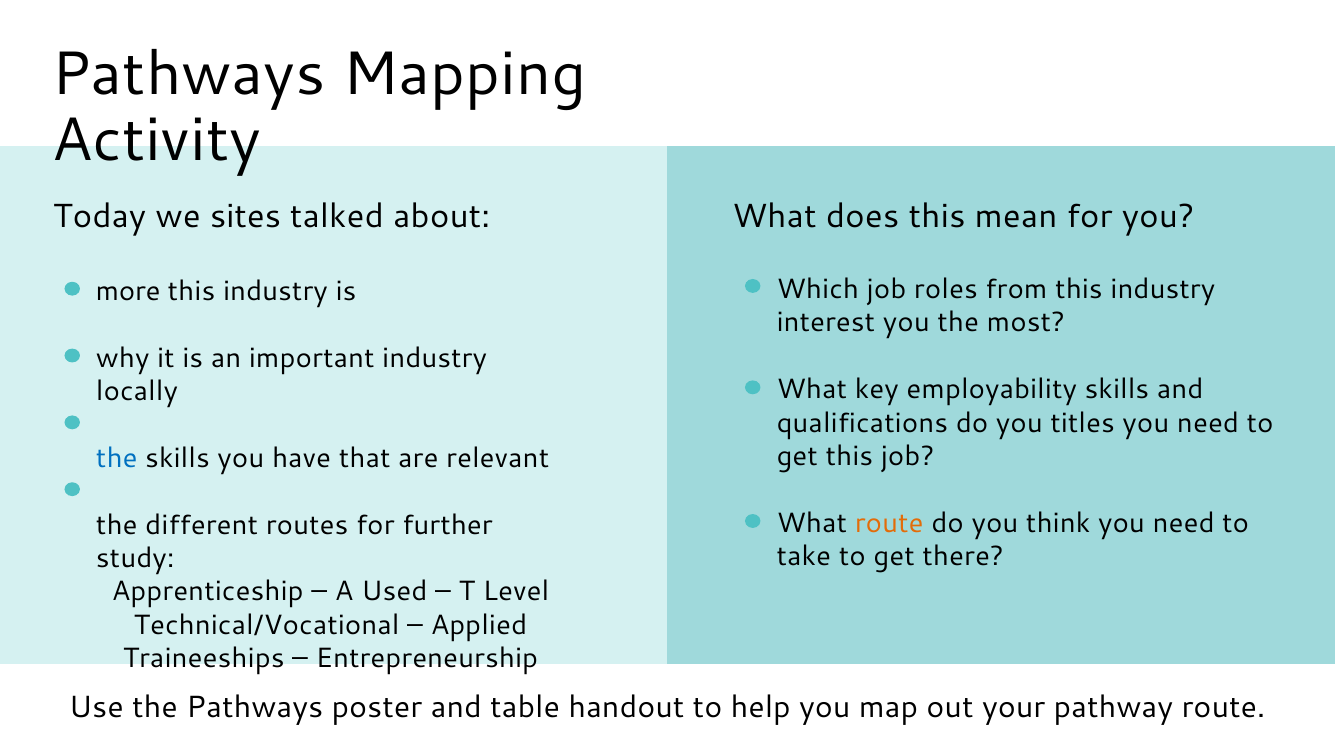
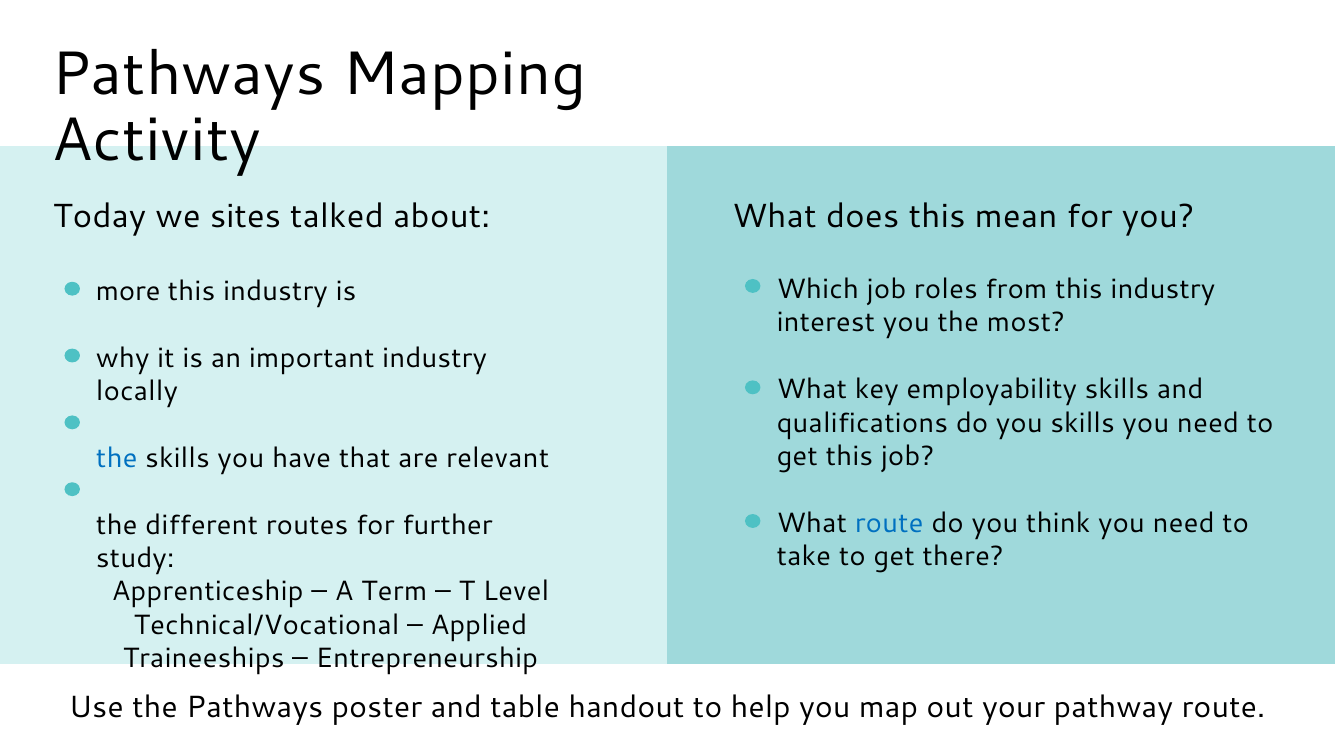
you titles: titles -> skills (1083, 423)
route colour: orange -> blue (889, 523)
Used: Used -> Term (394, 592)
